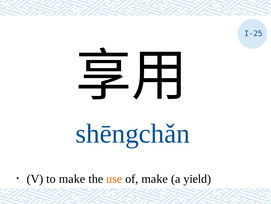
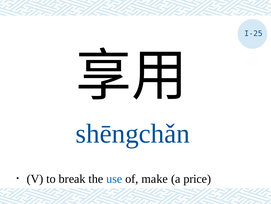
to make: make -> break (72, 178)
use colour: orange -> blue (114, 178)
yield: yield -> price (197, 178)
